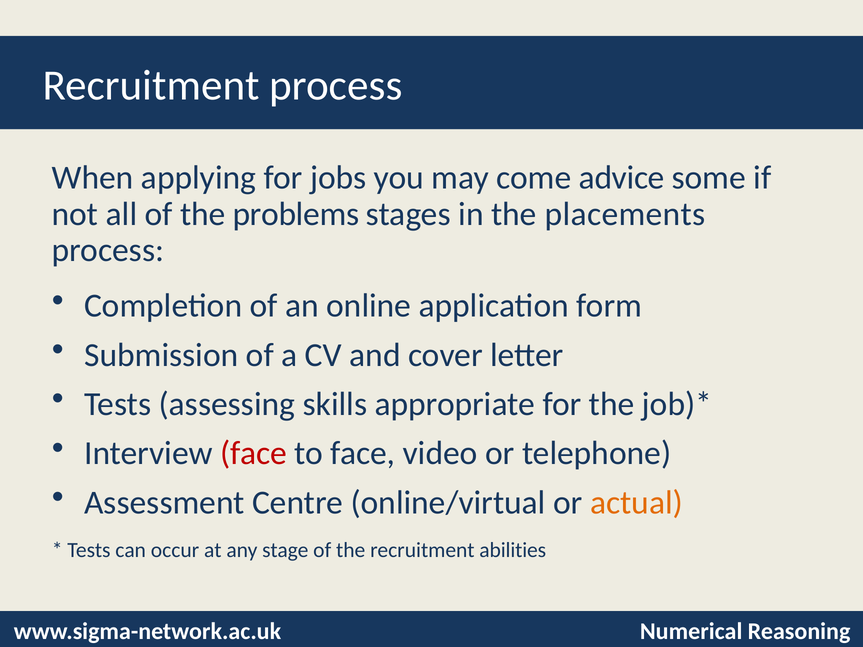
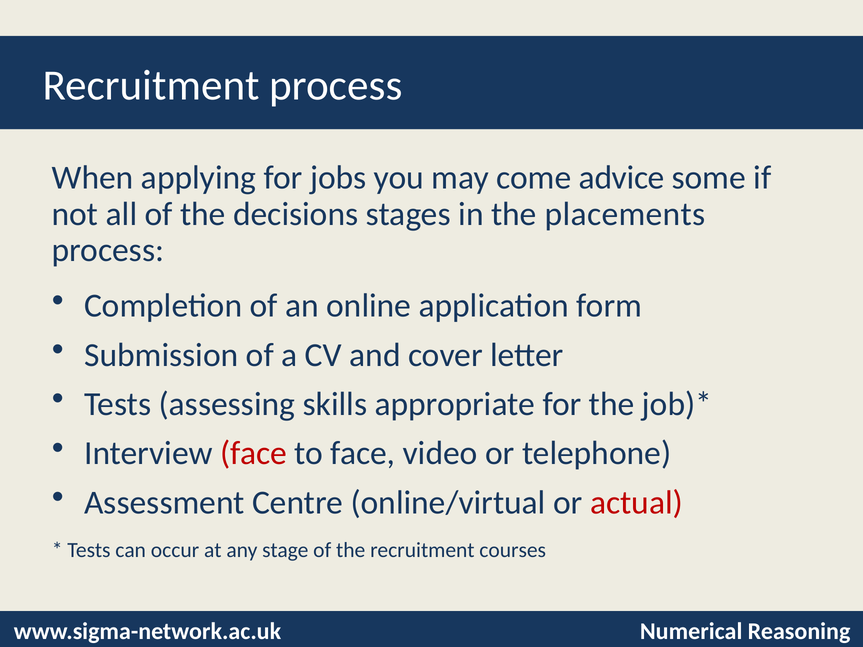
problems: problems -> decisions (296, 214)
actual colour: orange -> red (637, 503)
abilities: abilities -> courses (513, 550)
